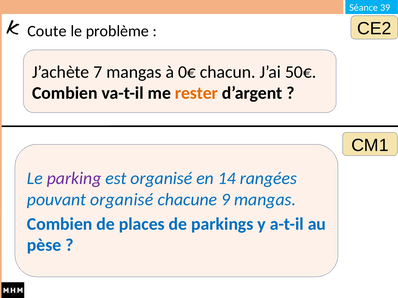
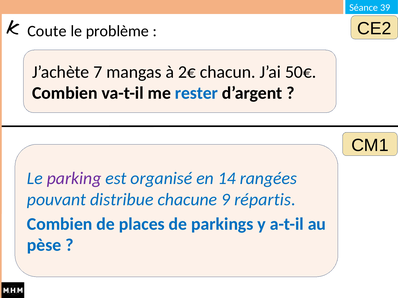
0€: 0€ -> 2€ (187, 72)
rester colour: orange -> blue (196, 93)
pouvant organisé: organisé -> distribue (122, 200)
9 mangas: mangas -> répartis (265, 200)
